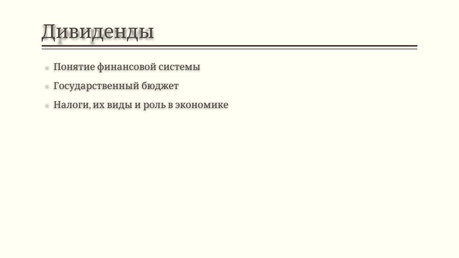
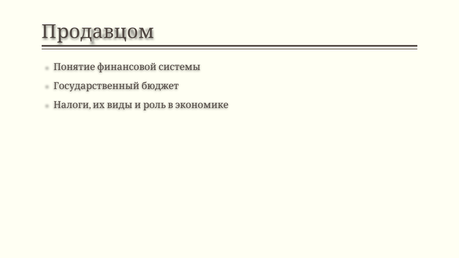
Дивиденды: Дивиденды -> Продавцом (98, 32)
